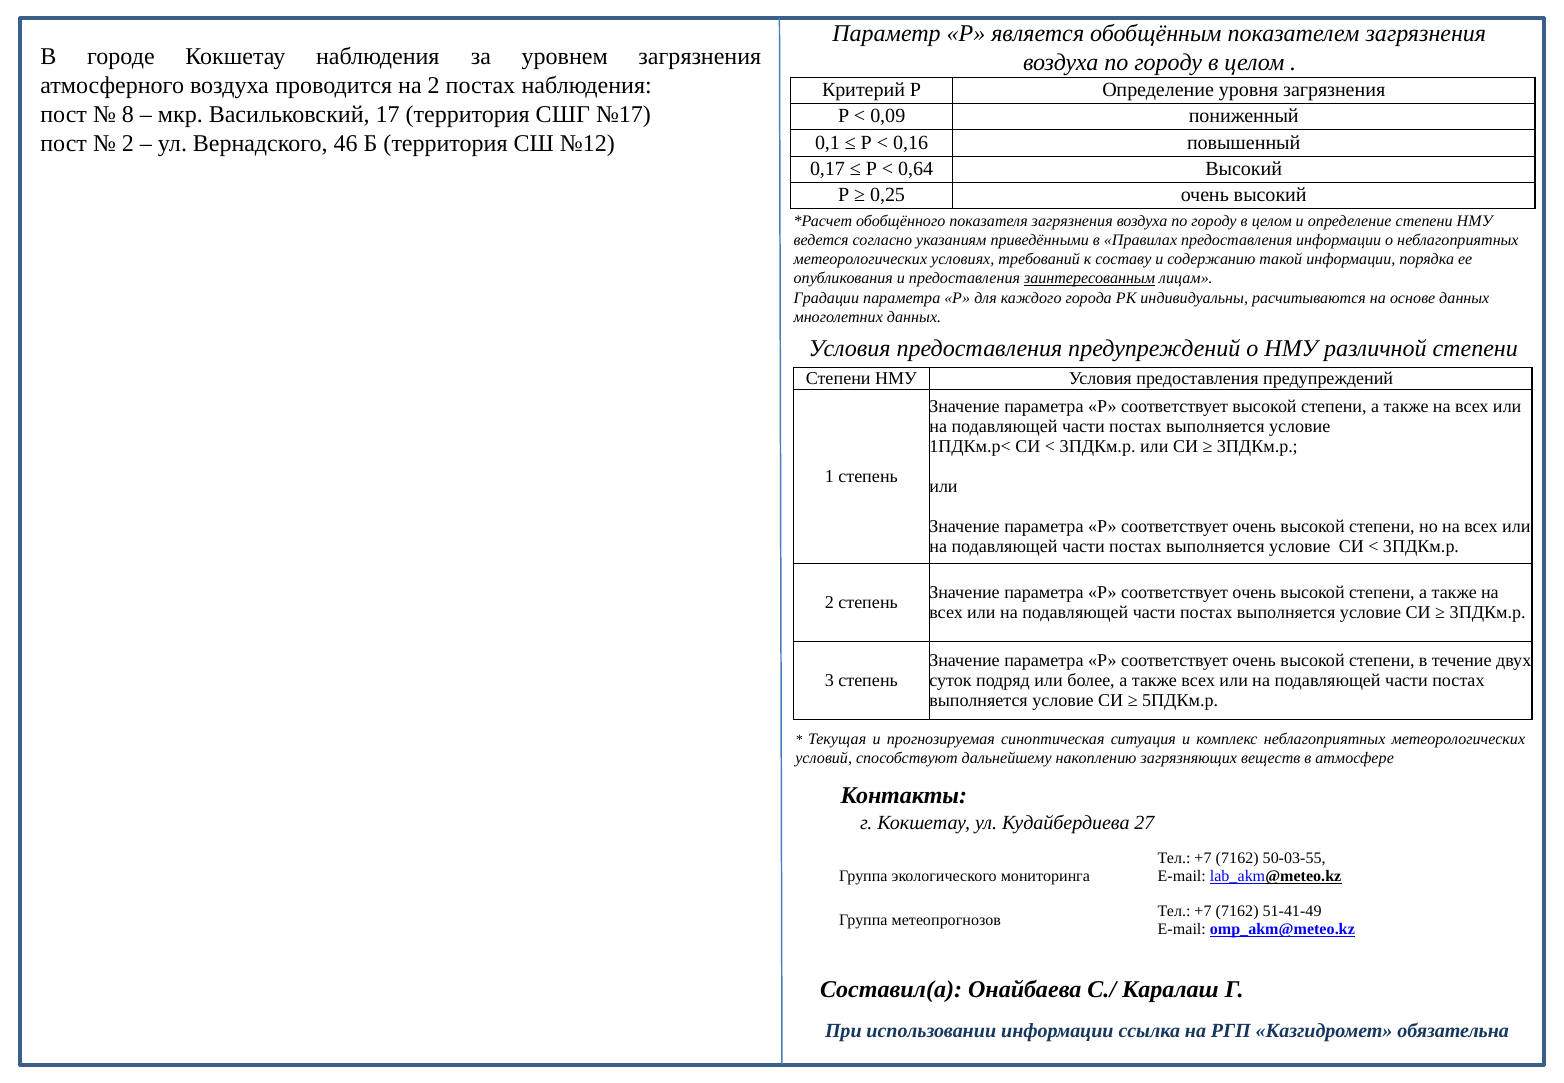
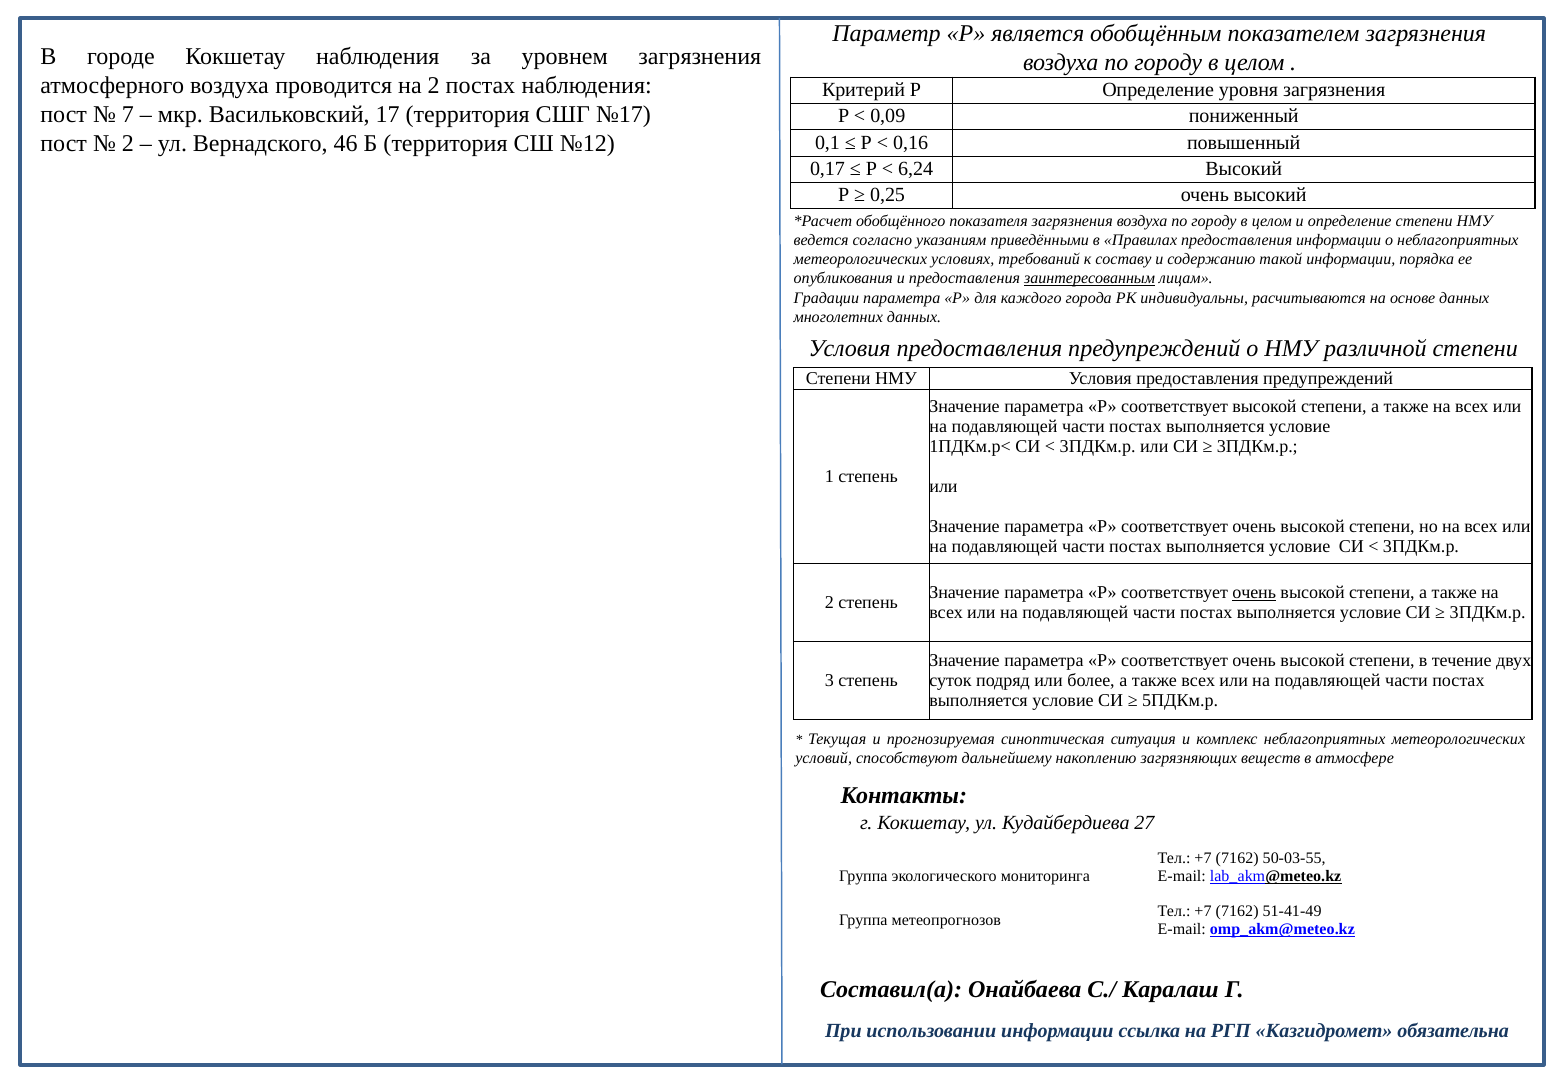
8: 8 -> 7 (128, 115)
0,64: 0,64 -> 6,24 (916, 169)
очень underline: none -> present (1254, 592)
